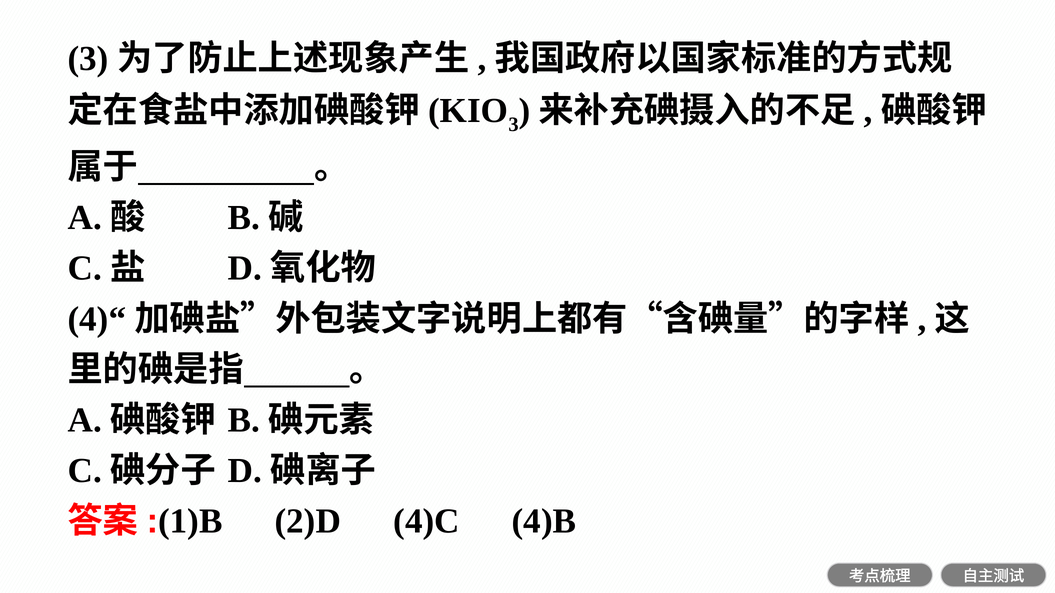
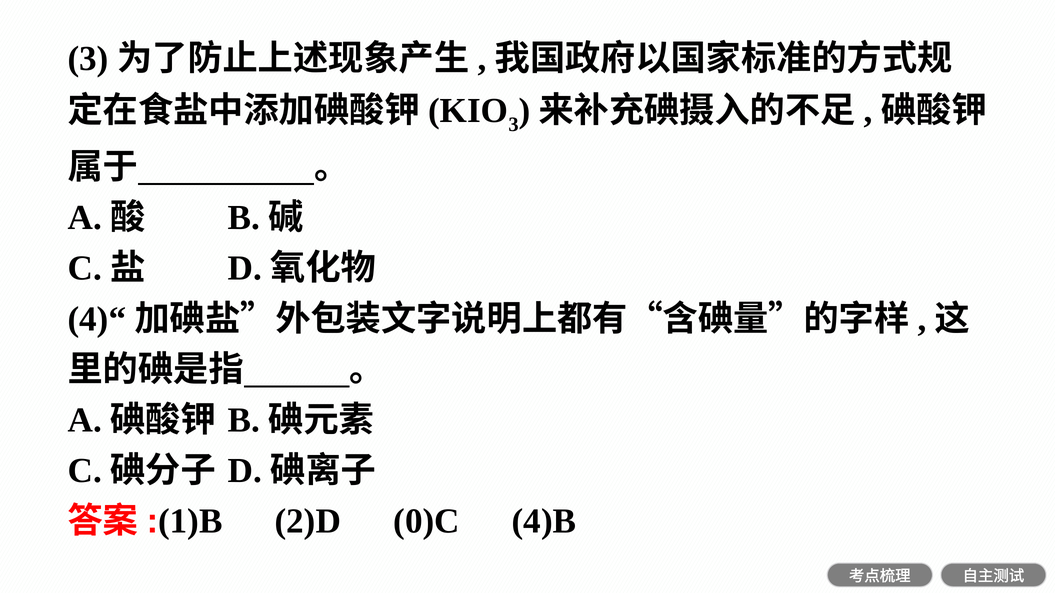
4)C: 4)C -> 0)C (426, 522)
